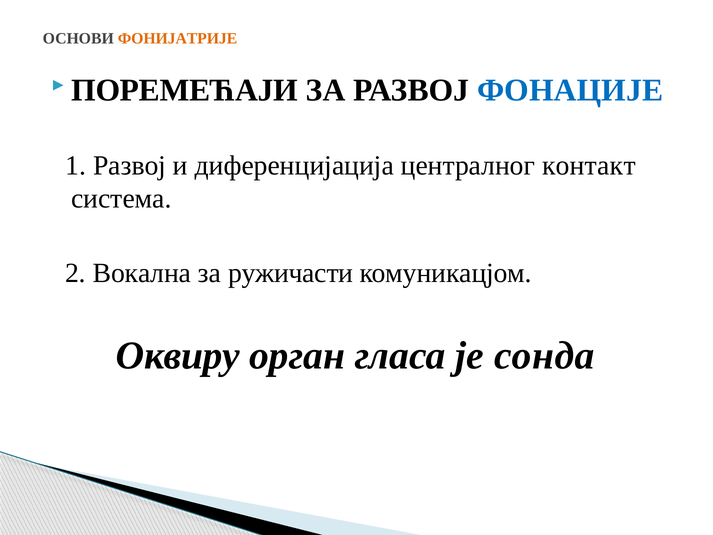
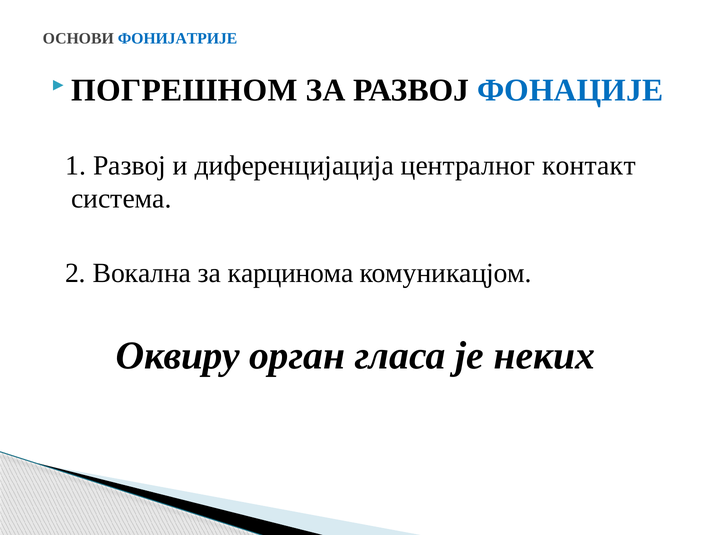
ФОНИЈАТРИЈЕ colour: orange -> blue (178, 39)
ПОРЕМЕЋАЈИ: ПОРЕМЕЋАЈИ -> ПОГРЕШНОМ (184, 90)
ружичасти: ружичасти -> карцинома (291, 273)
сонда: сонда -> неких (544, 355)
